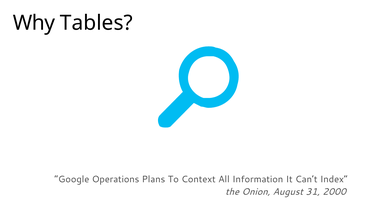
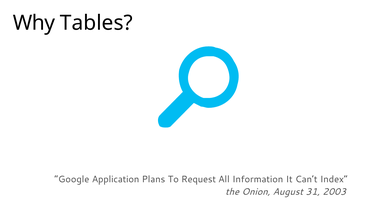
Operations: Operations -> Application (116, 179)
Context: Context -> Request (199, 179)
2000: 2000 -> 2003 (334, 192)
